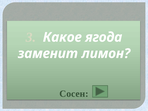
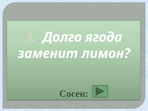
Какое: Какое -> Долго (62, 37)
